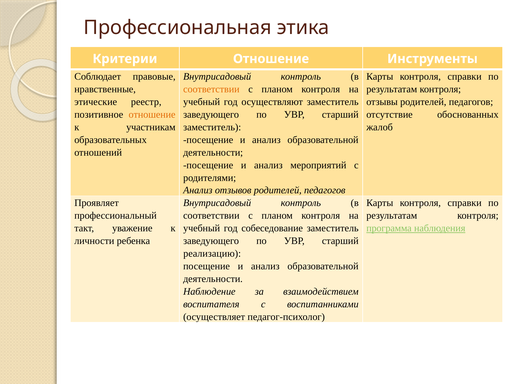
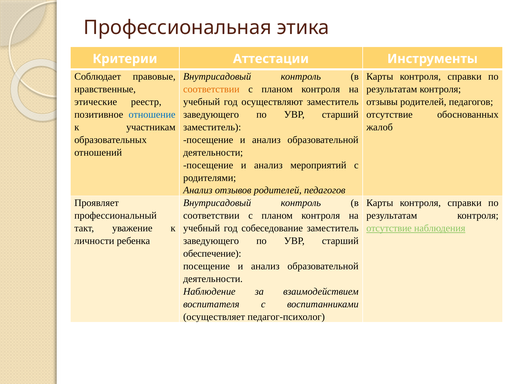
Критерии Отношение: Отношение -> Аттестации (271, 59)
отношение colour: orange -> blue (152, 115)
программа: программа -> отсутствие (389, 228)
реализацию: реализацию -> обеспечение (212, 254)
